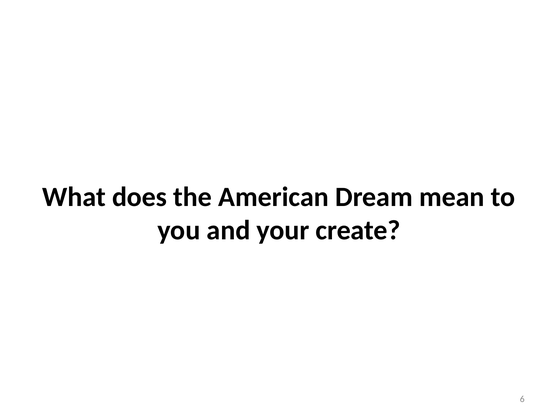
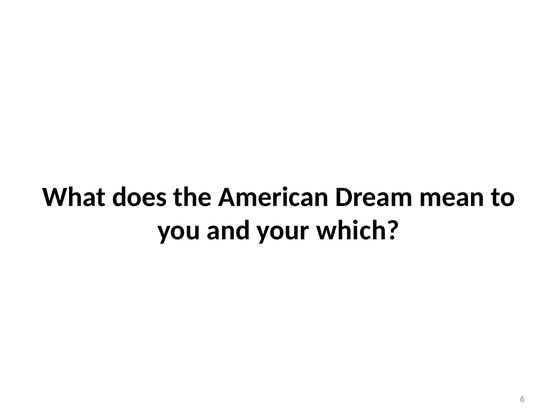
create: create -> which (358, 231)
